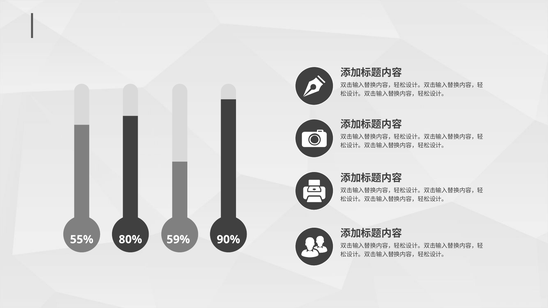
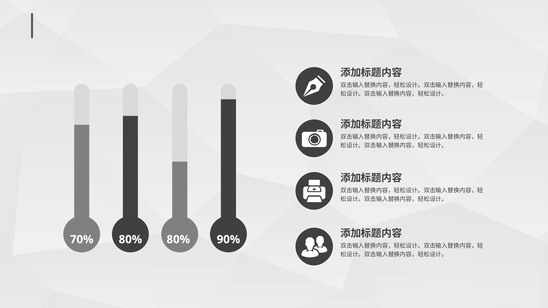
55%: 55% -> 70% (82, 240)
80% 59%: 59% -> 80% (178, 240)
